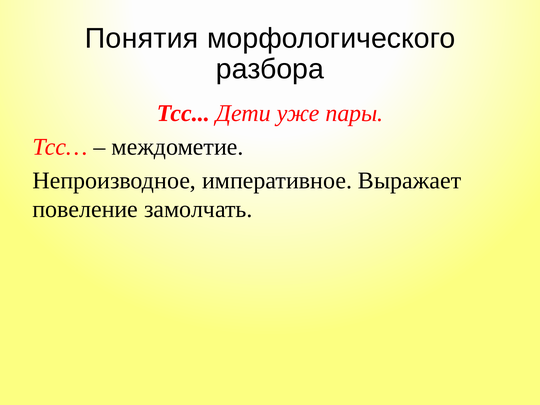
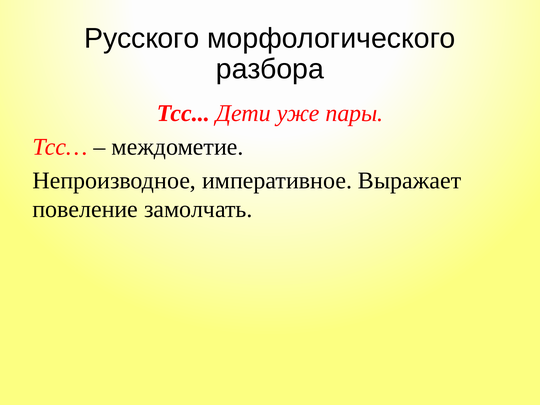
Понятия: Понятия -> Русского (142, 38)
